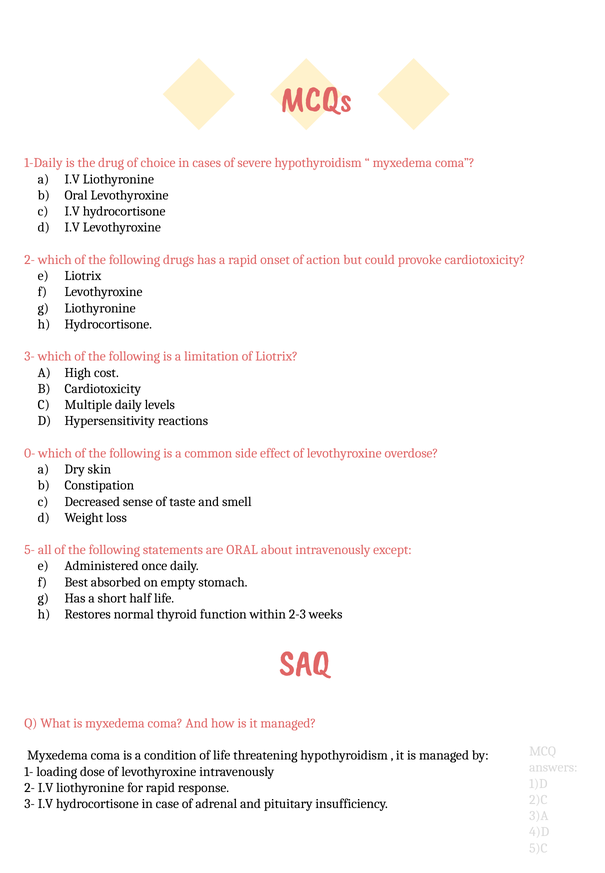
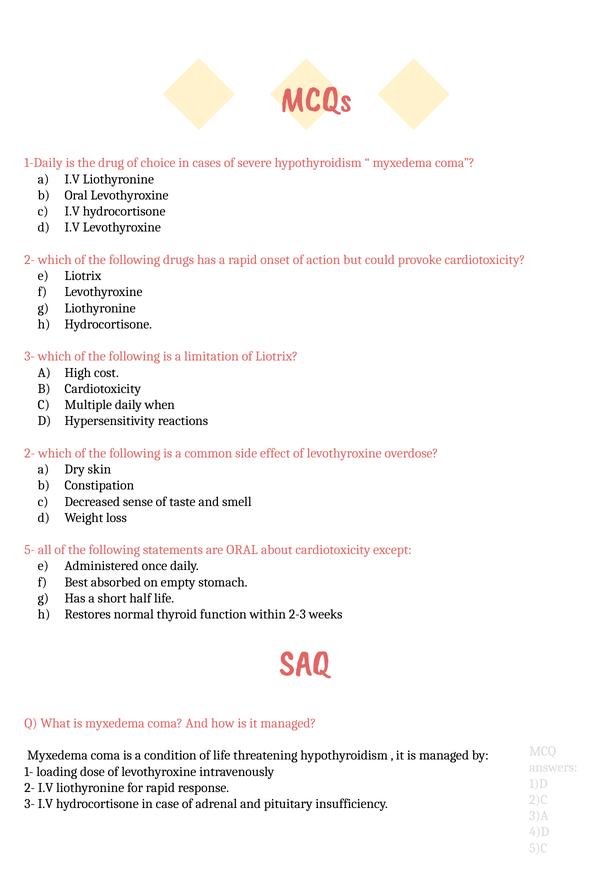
levels: levels -> when (160, 405)
0-: 0- -> 2- (30, 454)
about intravenously: intravenously -> cardiotoxicity (333, 550)
